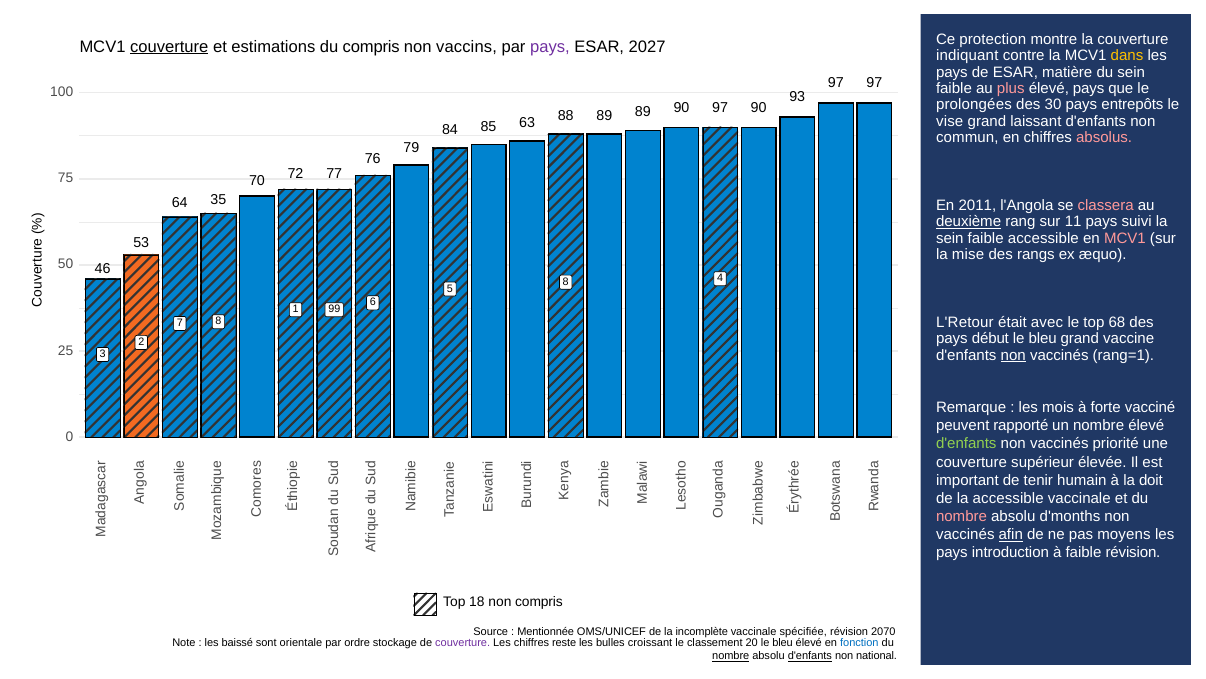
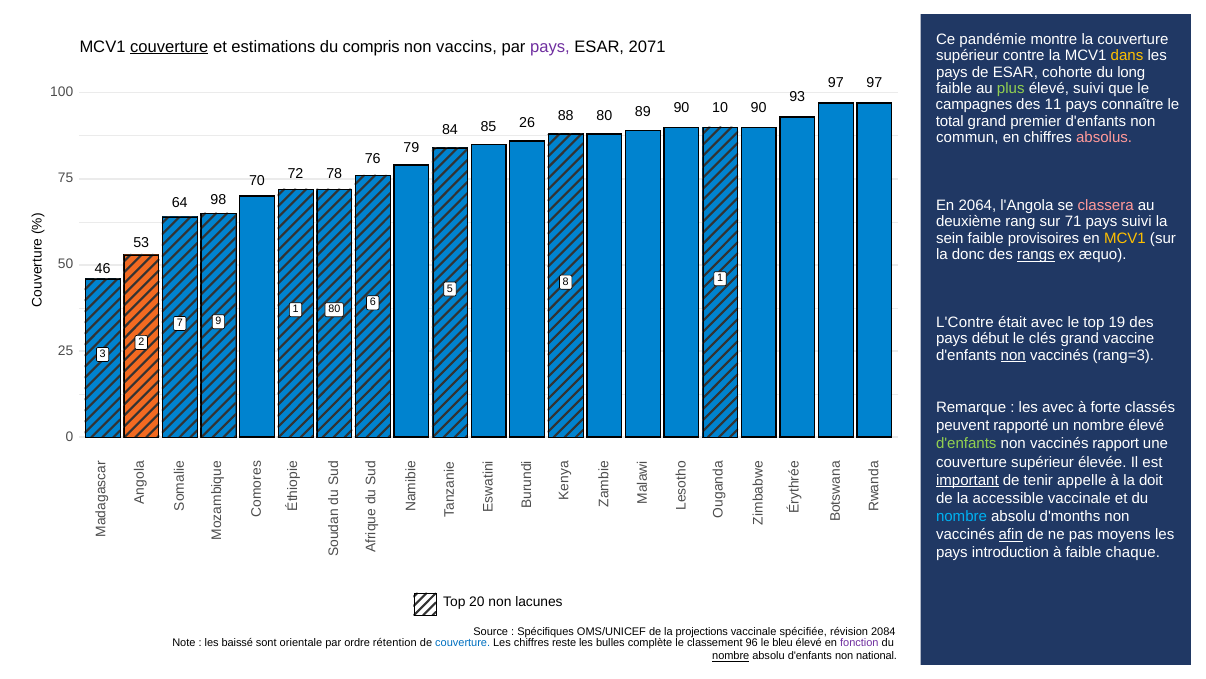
protection: protection -> pandémie (993, 40)
2027: 2027 -> 2071 (647, 47)
indiquant: indiquant -> supérieur (967, 56)
matière: matière -> cohorte (1067, 72)
du sein: sein -> long (1131, 72)
plus colour: pink -> light green (1011, 88)
élevé pays: pays -> suivi (1089, 88)
prolongées: prolongées -> campagnes (974, 105)
30: 30 -> 11 (1053, 105)
entrepôts: entrepôts -> connaître (1133, 105)
88 89: 89 -> 80 (604, 115)
89 97: 97 -> 10 (720, 108)
vise: vise -> total (950, 121)
laissant: laissant -> premier (1036, 121)
63: 63 -> 26 (527, 123)
77: 77 -> 78 (334, 174)
35: 35 -> 98 (218, 199)
2011: 2011 -> 2064 (977, 205)
deuxième underline: present -> none (969, 222)
11: 11 -> 71 (1073, 222)
faible accessible: accessible -> provisoires (1043, 238)
MCV1 colour: pink -> yellow (1125, 238)
mise: mise -> donc (968, 254)
rangs underline: none -> present (1036, 254)
8 4: 4 -> 1 (720, 278)
1 99: 99 -> 80 (334, 309)
L'Retour: L'Retour -> L'Contre (965, 322)
68: 68 -> 19 (1117, 322)
7 8: 8 -> 9 (218, 321)
bleu: bleu -> clés (1043, 339)
rang=1: rang=1 -> rang=3 (1123, 355)
les mois: mois -> avec (1058, 407)
vacciné: vacciné -> classés (1150, 407)
priorité: priorité -> rapport (1116, 444)
important underline: none -> present (967, 480)
humain: humain -> appelle (1082, 480)
nombre colour: pink -> light blue (962, 516)
faible révision: révision -> chaque (1133, 552)
18: 18 -> 20 (477, 602)
non compris: compris -> lacunes (539, 602)
Mentionnée: Mentionnée -> Spécifiques (546, 631)
incomplète: incomplète -> projections (702, 631)
2070: 2070 -> 2084 (883, 631)
stockage: stockage -> rétention (395, 643)
couverture colour: purple -> blue (463, 643)
croissant: croissant -> complète (650, 643)
20: 20 -> 96 (752, 643)
fonction colour: blue -> purple (859, 643)
d'enfants underline: present -> none (810, 656)
